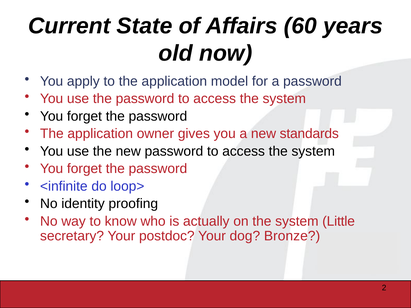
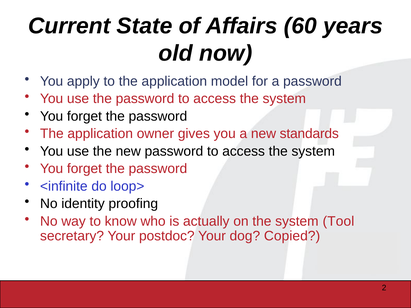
Little: Little -> Tool (338, 221)
Bronze: Bronze -> Copied (292, 236)
